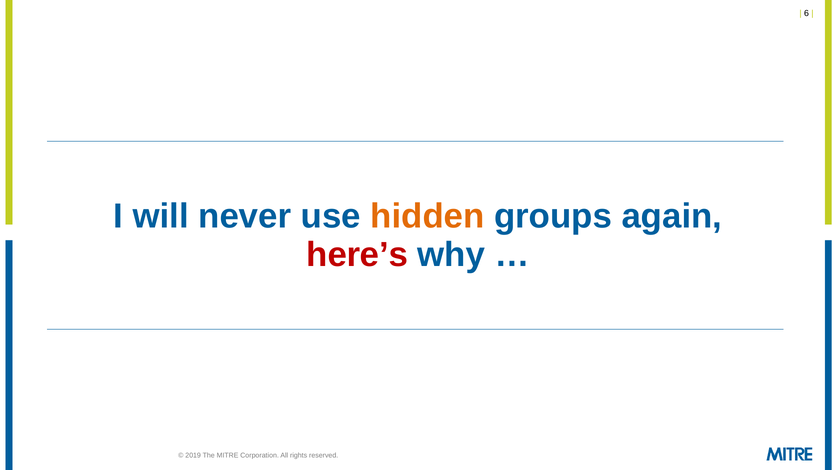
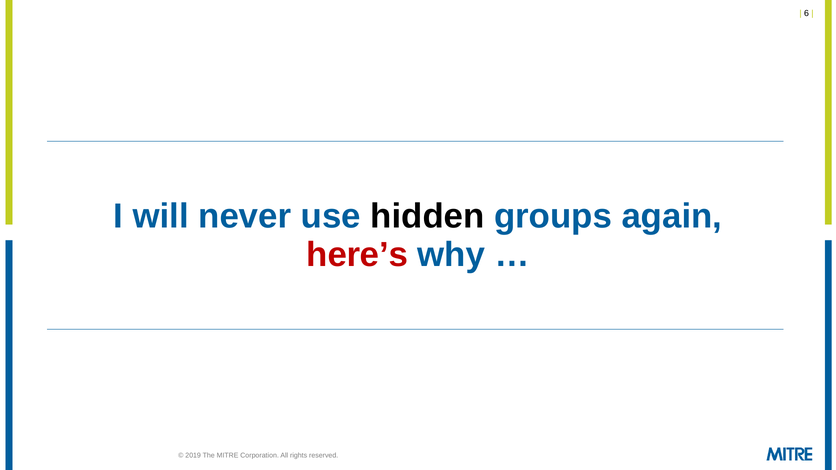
hidden colour: orange -> black (427, 216)
